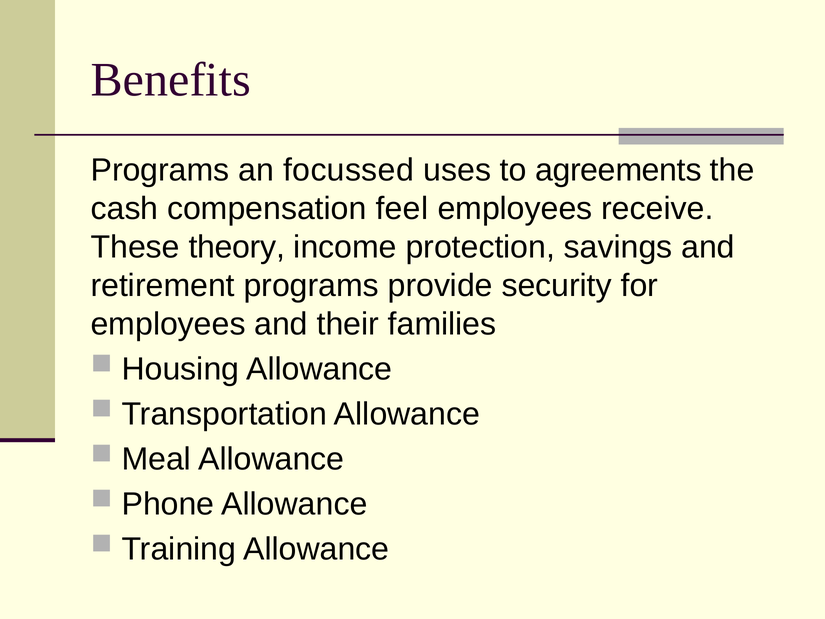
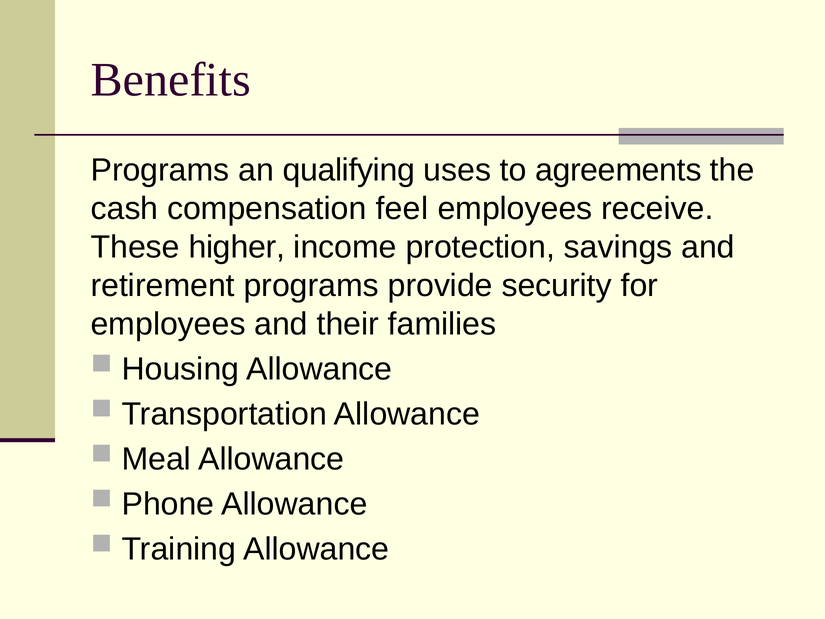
focussed: focussed -> qualifying (349, 170)
theory: theory -> higher (237, 247)
